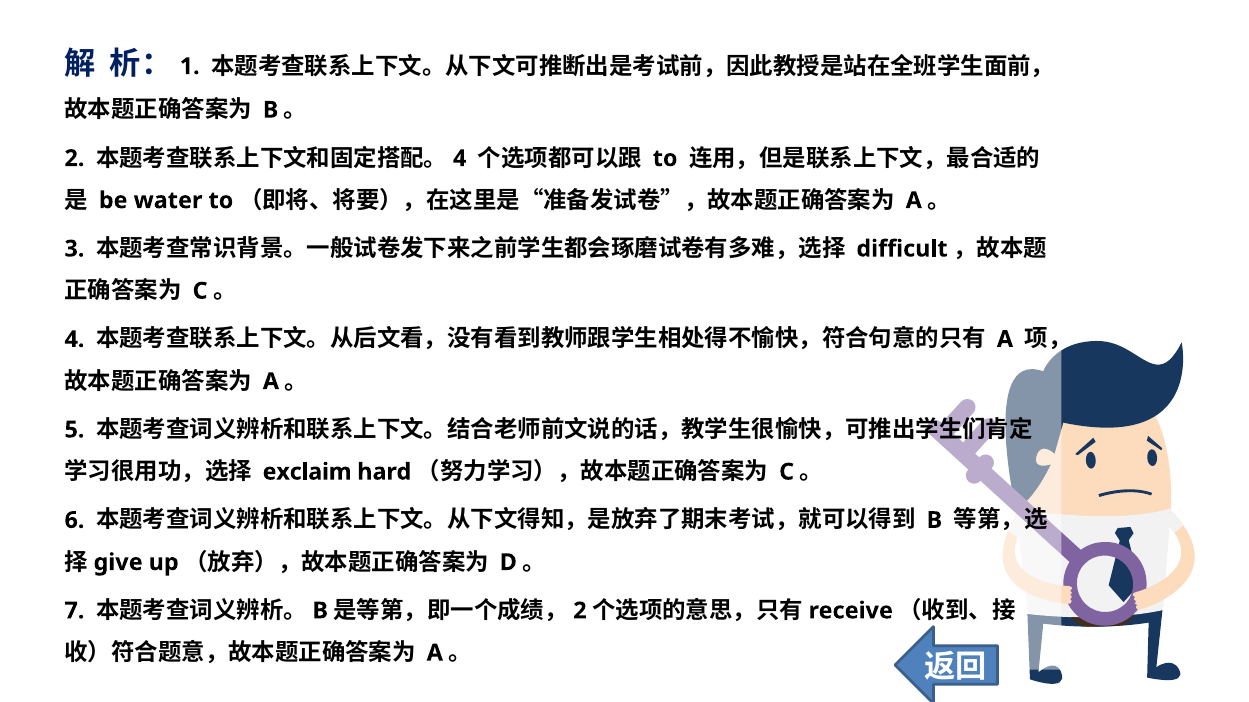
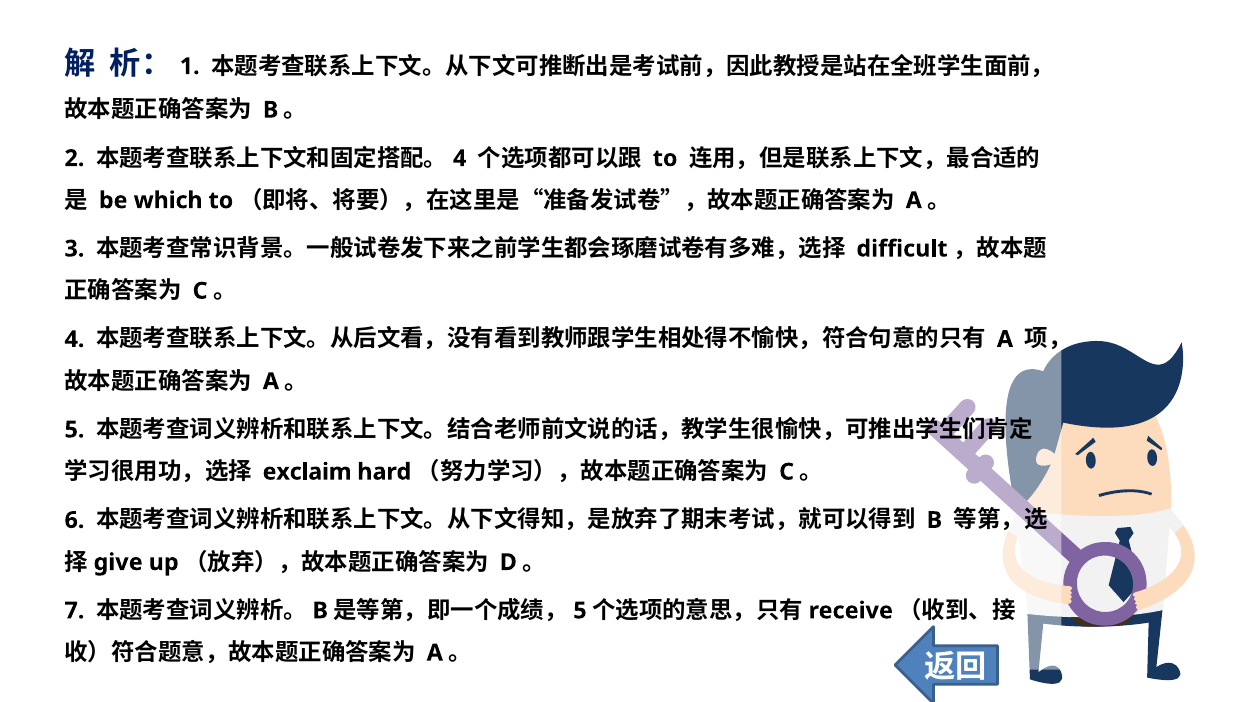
water: water -> which (168, 201)
2: 2 -> 5 (580, 611)
